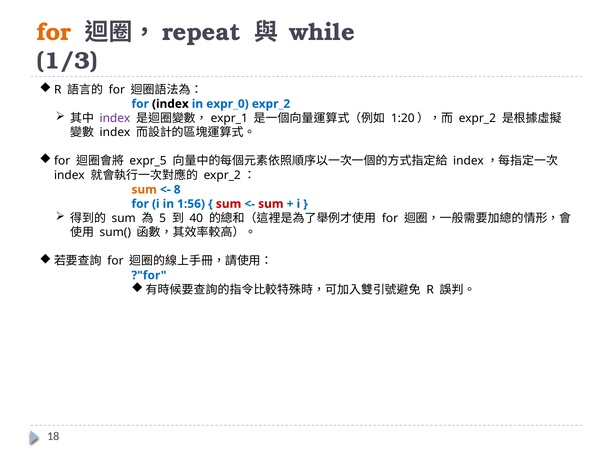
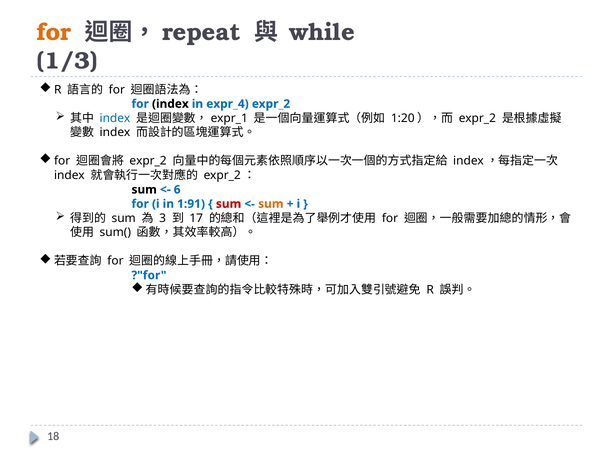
expr_0: expr_0 -> expr_4 (227, 104)
index colour: purple -> blue (115, 118)
expr_5: expr_5 -> expr_2 (148, 161)
sum colour: orange -> black (144, 190)
8: 8 -> 6 (177, 190)
1:56: 1:56 -> 1:91 (191, 204)
sum colour: red -> orange (271, 204)
5: 5 -> 3 (163, 219)
40: 40 -> 17 (196, 219)
